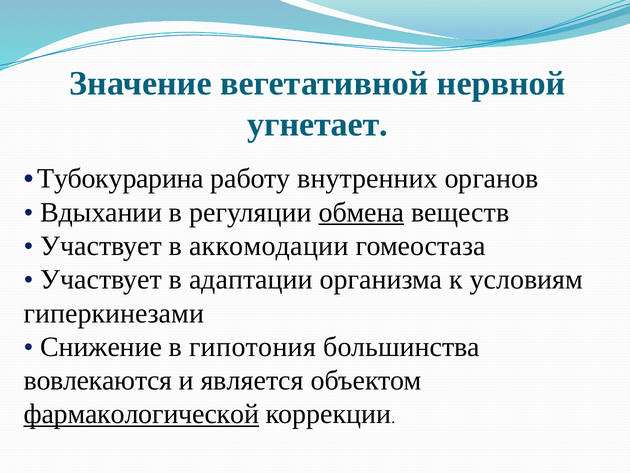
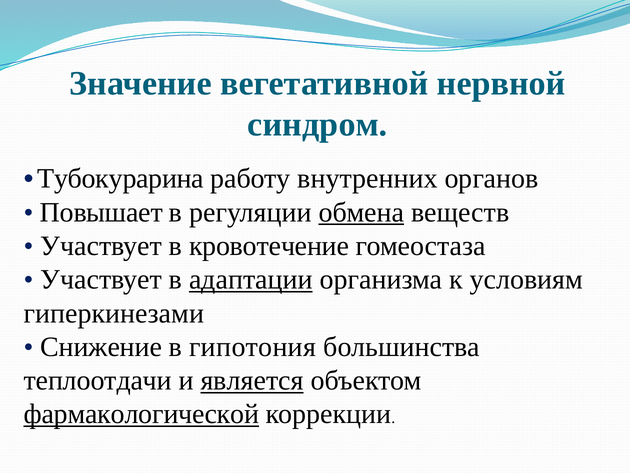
угнетает: угнетает -> синдром (317, 125)
Вдыхании: Вдыхании -> Повышает (101, 212)
аккомодации: аккомодации -> кровотечение (269, 246)
адаптации underline: none -> present (251, 279)
вовлекаются: вовлекаются -> теплоотдачи (98, 380)
является underline: none -> present (252, 380)
